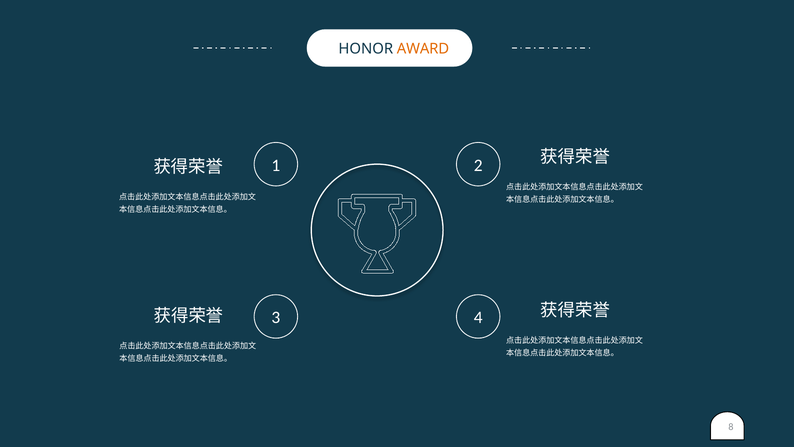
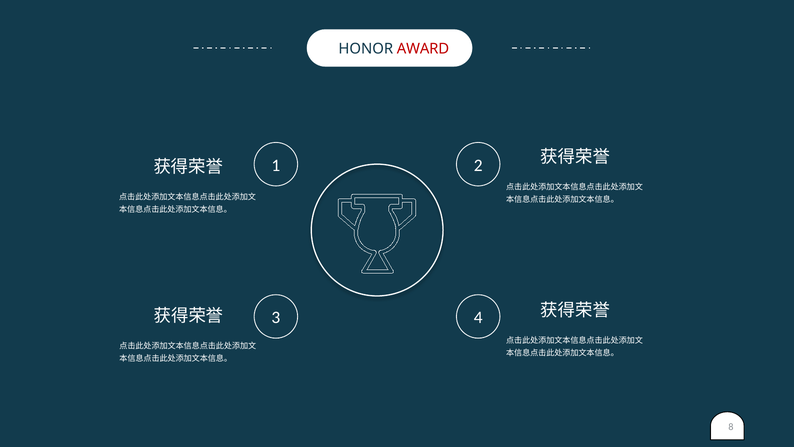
AWARD colour: orange -> red (423, 49)
